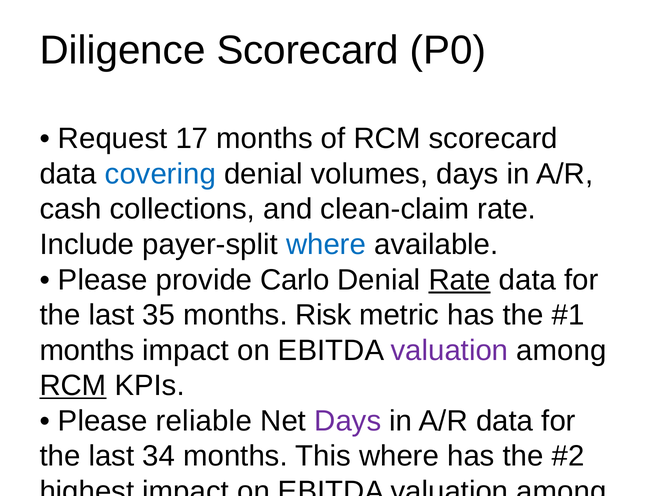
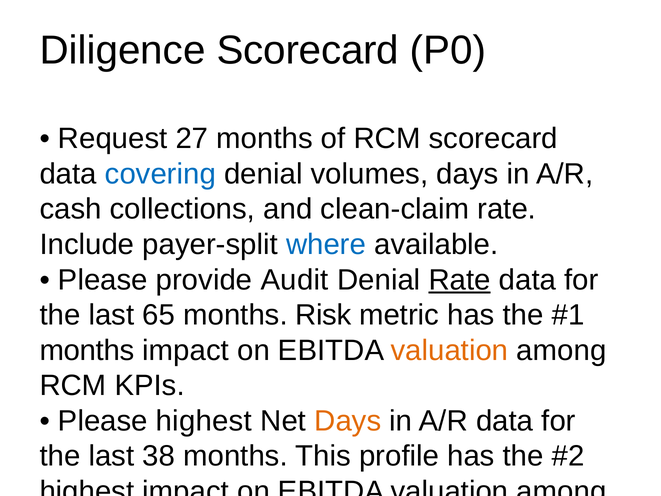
17: 17 -> 27 (192, 139)
Carlo: Carlo -> Audit (295, 280)
35: 35 -> 65 (159, 315)
valuation colour: purple -> orange (449, 350)
RCM underline: present -> none (73, 385)
Please reliable: reliable -> highest (204, 421)
Days colour: purple -> orange (348, 421)
34: 34 -> 38 (159, 456)
This where: where -> profile (399, 456)
